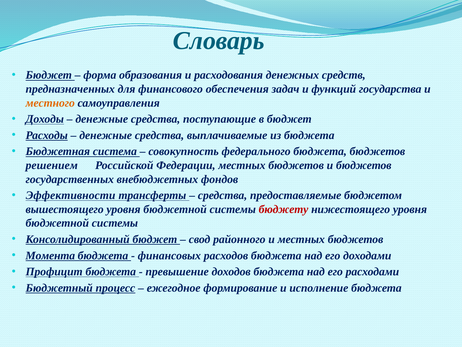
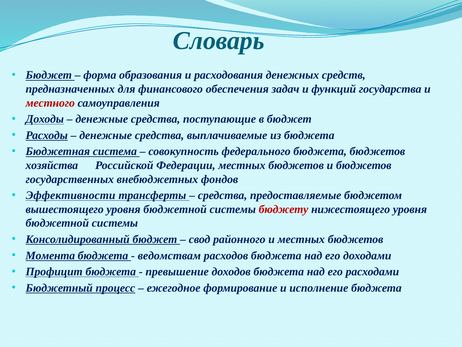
местного colour: orange -> red (50, 103)
решением: решением -> хозяйства (52, 165)
финансовых: финансовых -> ведомствам (169, 255)
